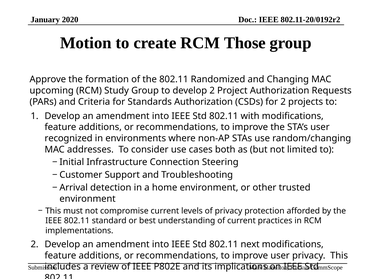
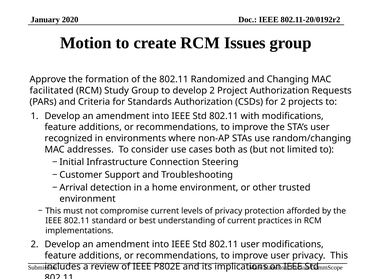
Those: Those -> Issues (245, 43)
upcoming: upcoming -> facilitated (52, 91)
802.11 next: next -> user (250, 244)
